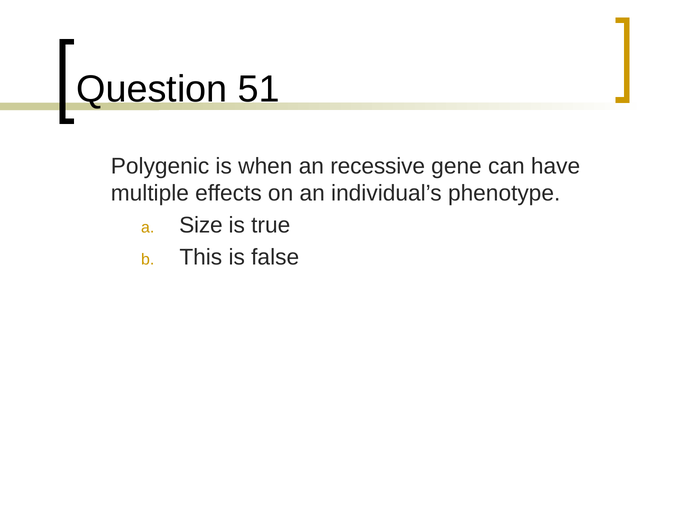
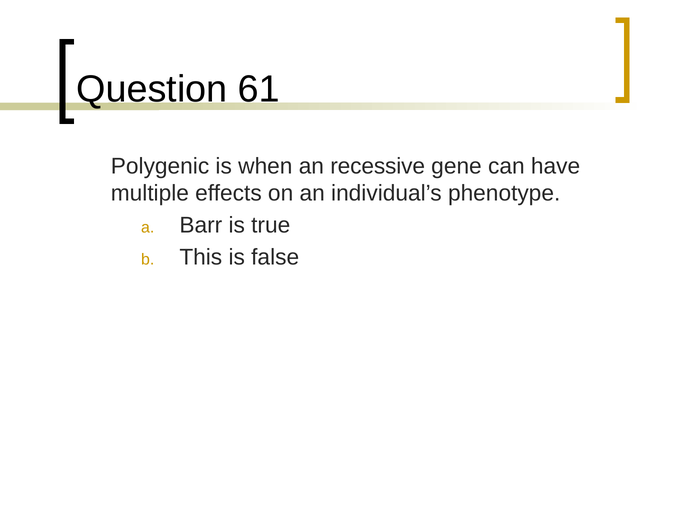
51: 51 -> 61 (259, 89)
Size: Size -> Barr (201, 225)
